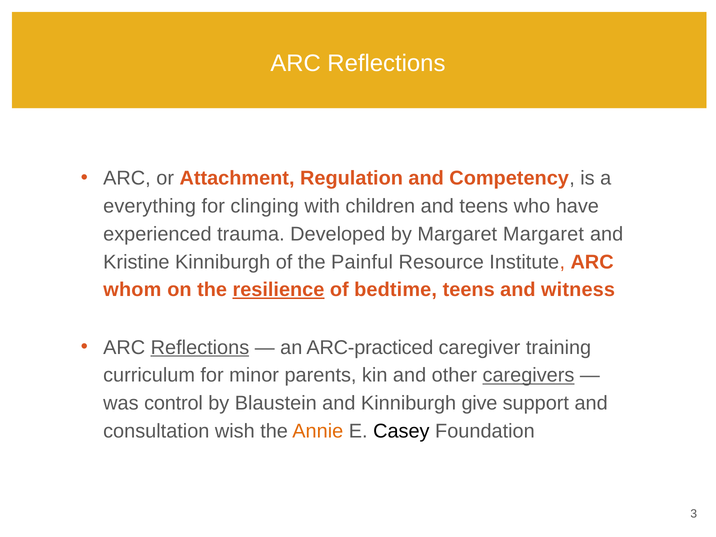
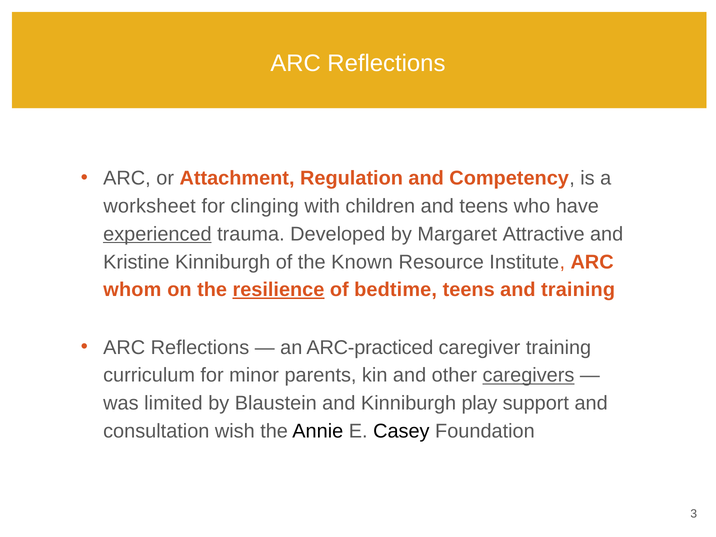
everything: everything -> worksheet (150, 206)
experienced underline: none -> present (157, 234)
Margaret Margaret: Margaret -> Attractive (544, 234)
Painful: Painful -> Known (362, 262)
and witness: witness -> training (578, 290)
Reflections underline: present -> none (200, 347)
control: control -> limited (173, 403)
give: give -> play (479, 403)
Annie colour: orange -> black (318, 431)
